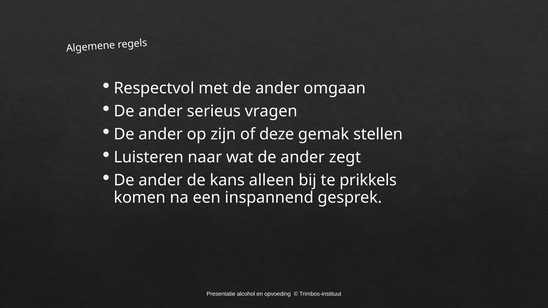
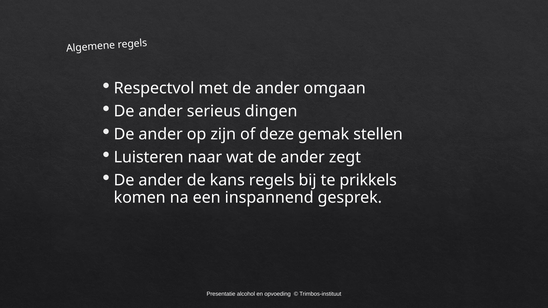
vragen: vragen -> dingen (271, 111)
kans alleen: alleen -> regels (272, 180)
